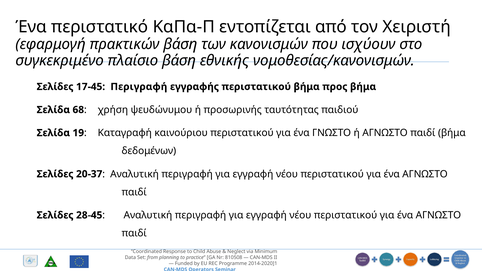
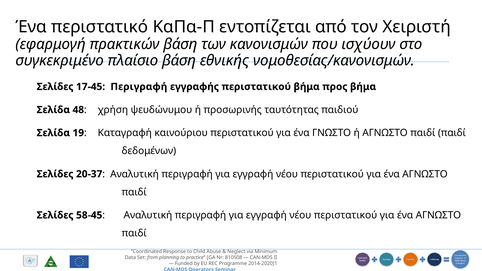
68: 68 -> 48 (78, 110)
παιδί βήμα: βήμα -> παιδί (452, 133)
28-45: 28-45 -> 58-45 (89, 215)
